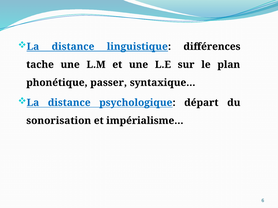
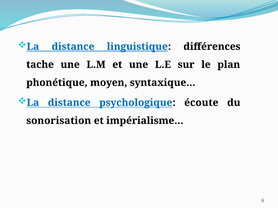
passer: passer -> moyen (109, 83)
départ: départ -> écoute (201, 103)
